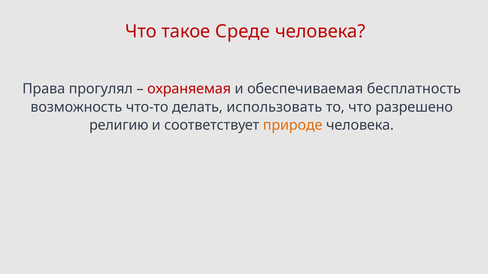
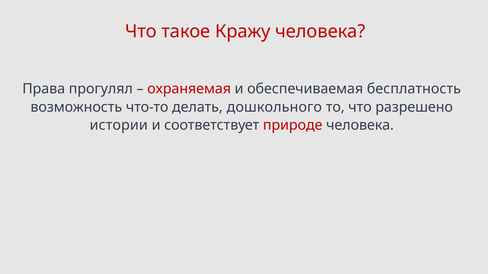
Среде: Среде -> Кражу (243, 32)
использовать: использовать -> дошкольного (274, 107)
религию: религию -> истории (119, 125)
природе colour: orange -> red (293, 125)
